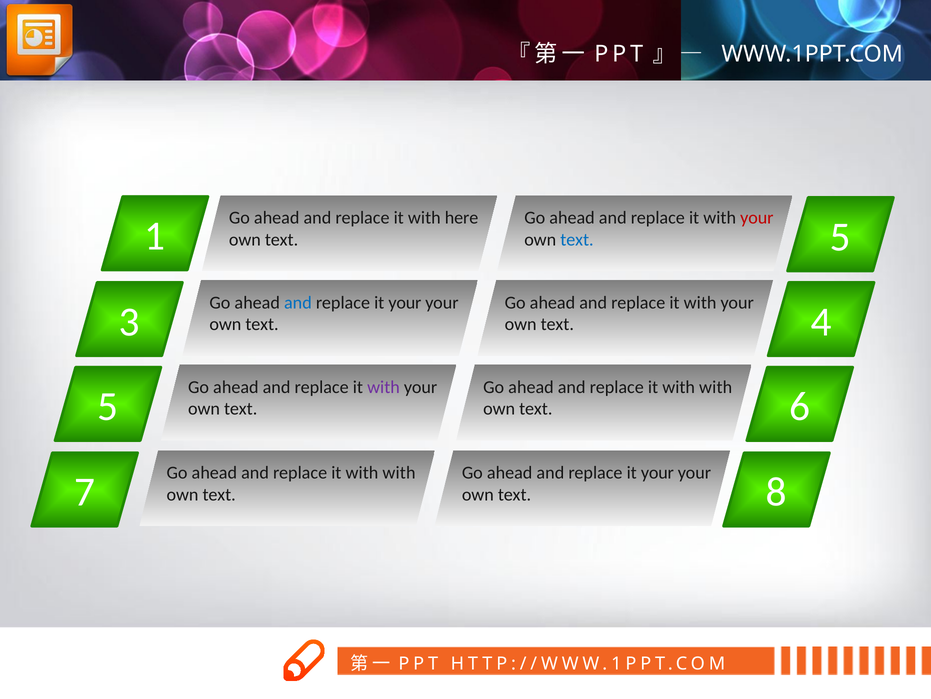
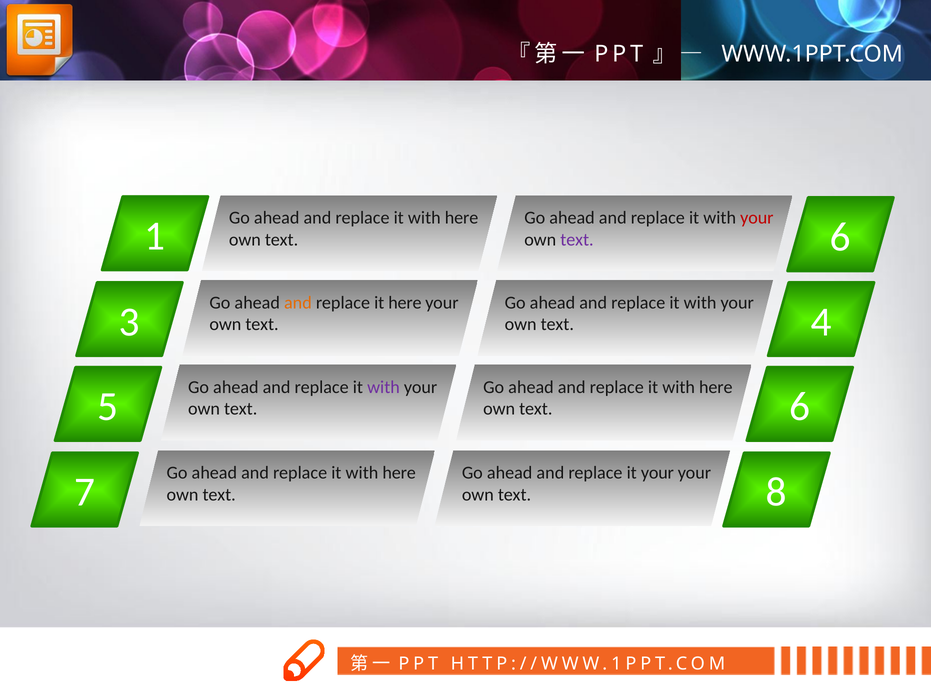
text colour: blue -> purple (577, 239)
text 5: 5 -> 6 (840, 237)
and colour: blue -> orange (298, 302)
your: your -> here (405, 302)
with: with -> here (716, 387)
with: with -> here (399, 472)
